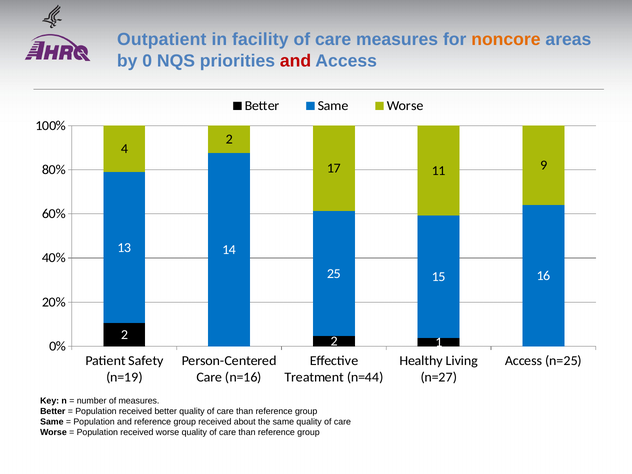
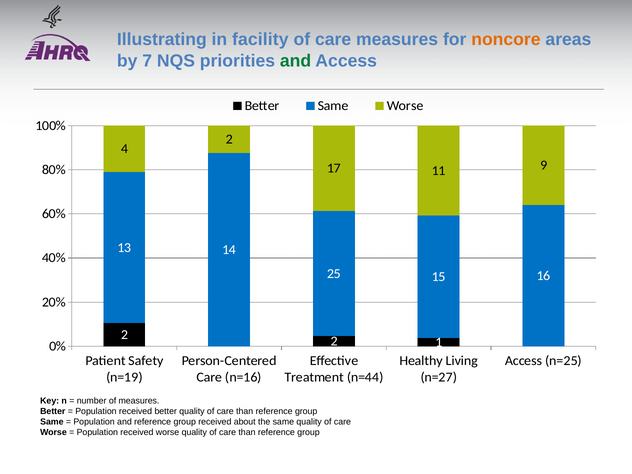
Outpatient: Outpatient -> Illustrating (162, 40)
0: 0 -> 7 (147, 61)
and colour: red -> green (296, 61)
